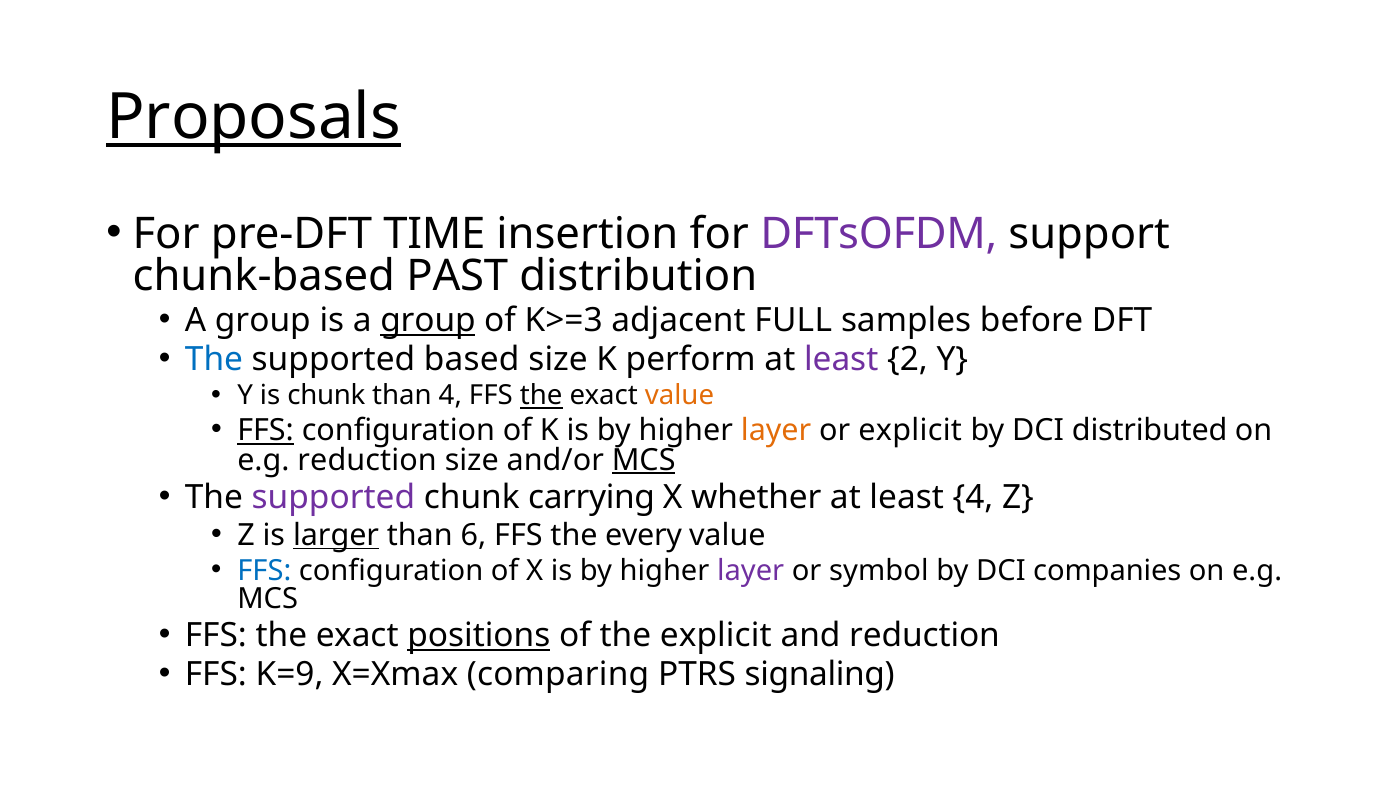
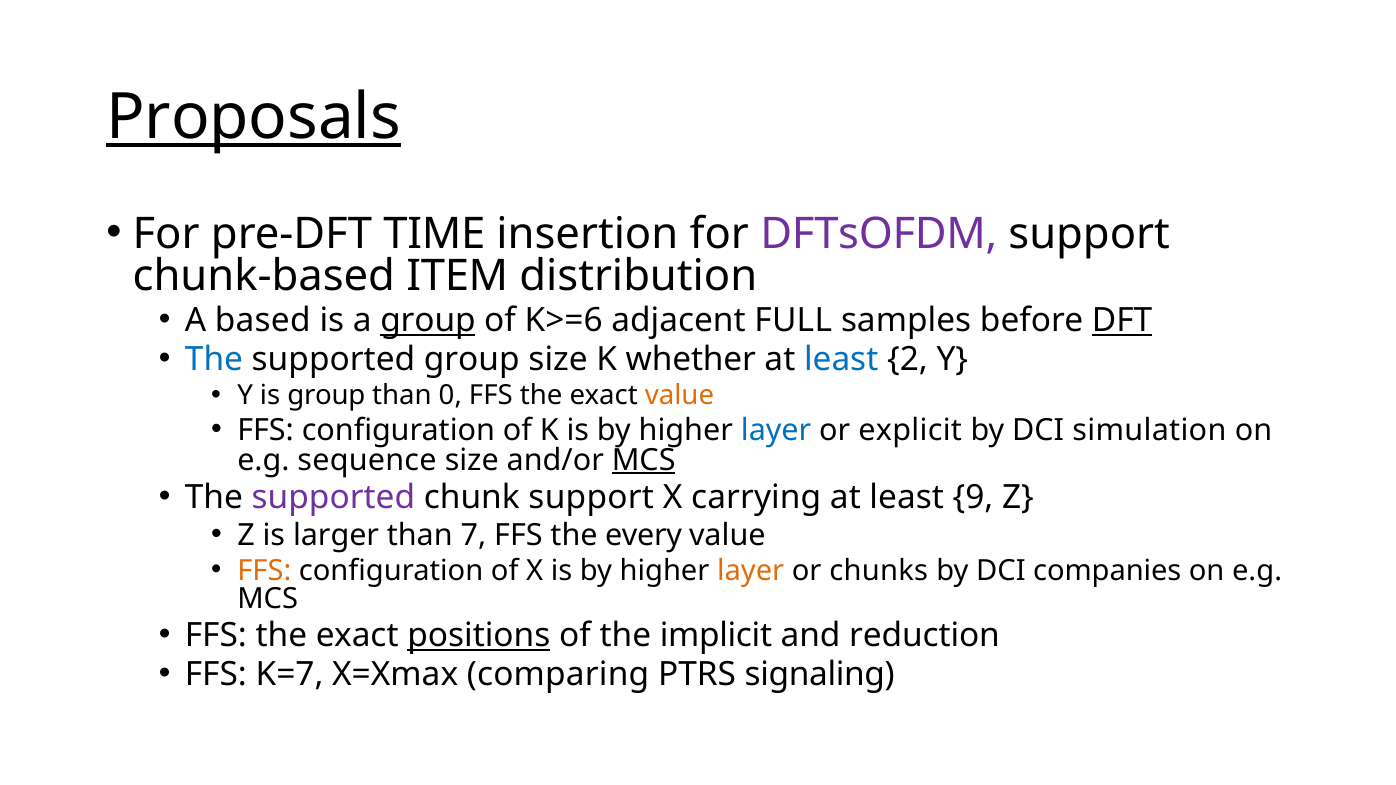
PAST: PAST -> ITEM (457, 276)
group: group -> based (263, 321)
K>=3: K>=3 -> K>=6 (564, 321)
DFT underline: none -> present (1122, 321)
supported based: based -> group (472, 360)
perform: perform -> whether (691, 360)
least colour: purple -> blue (841, 360)
is chunk: chunk -> group (326, 396)
than 4: 4 -> 0 (450, 396)
the underline: present -> none (541, 396)
FFS underline: present -> none (266, 431)
layer colour: orange -> blue (776, 431)
distributed: distributed -> simulation (1149, 431)
e.g reduction: reduction -> sequence (367, 460)
chunk carrying: carrying -> support (591, 498)
whether: whether -> carrying (756, 498)
least 4: 4 -> 9 (973, 498)
larger underline: present -> none (336, 535)
6: 6 -> 7 (473, 535)
FFS colour: blue -> orange (264, 571)
layer colour: purple -> orange (751, 571)
symbol: symbol -> chunks (879, 571)
the explicit: explicit -> implicit (716, 636)
K=9: K=9 -> K=7 (290, 675)
